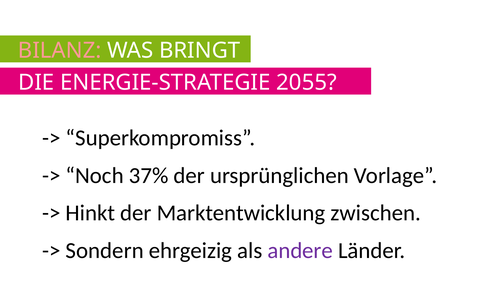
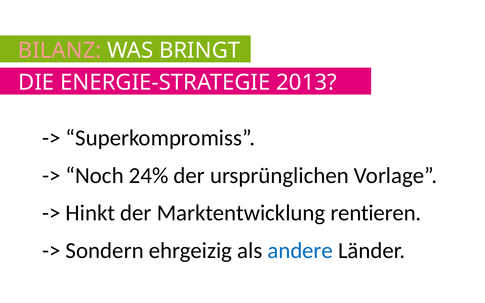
2055: 2055 -> 2013 (307, 83)
37%: 37% -> 24% (149, 176)
zwischen: zwischen -> rentieren (376, 213)
andere colour: purple -> blue (300, 251)
